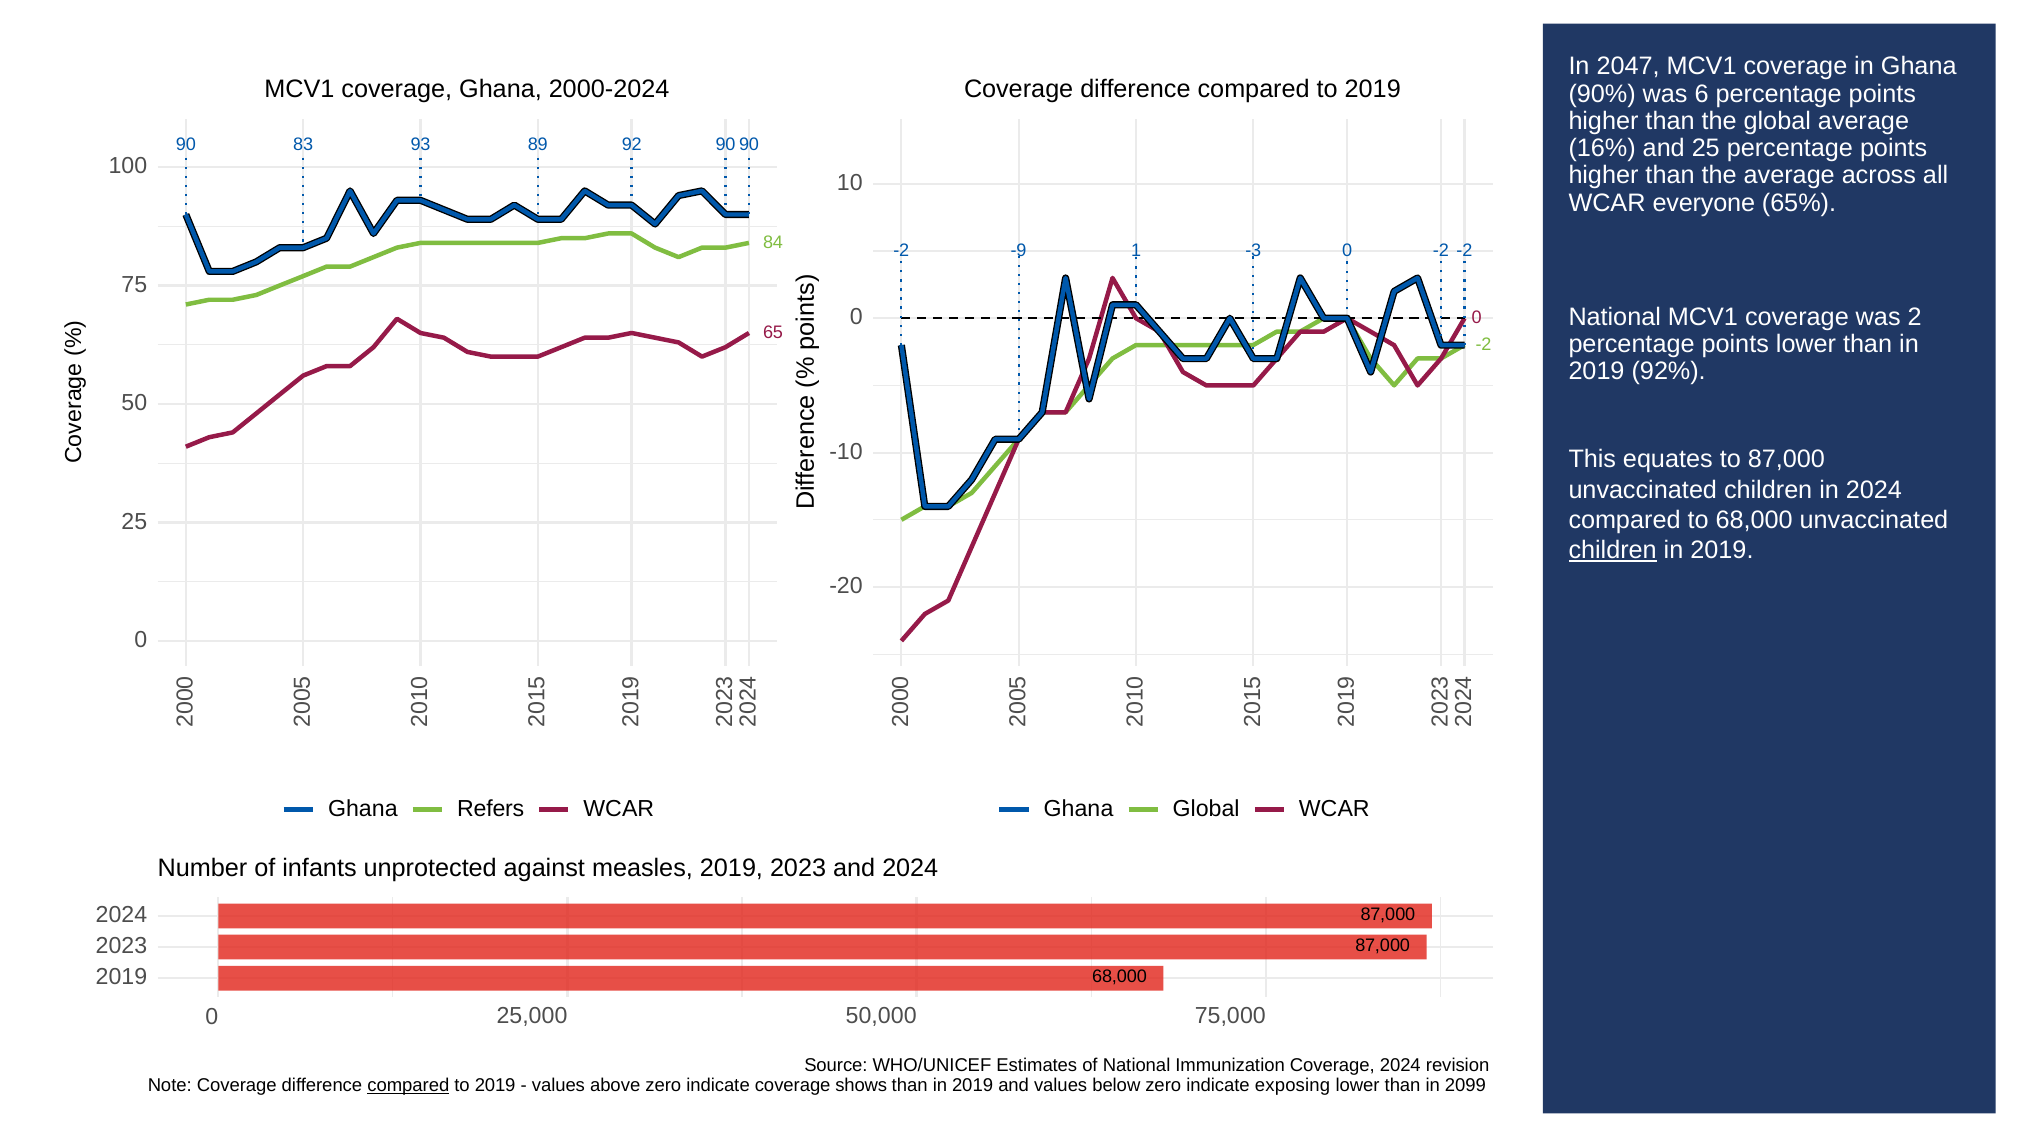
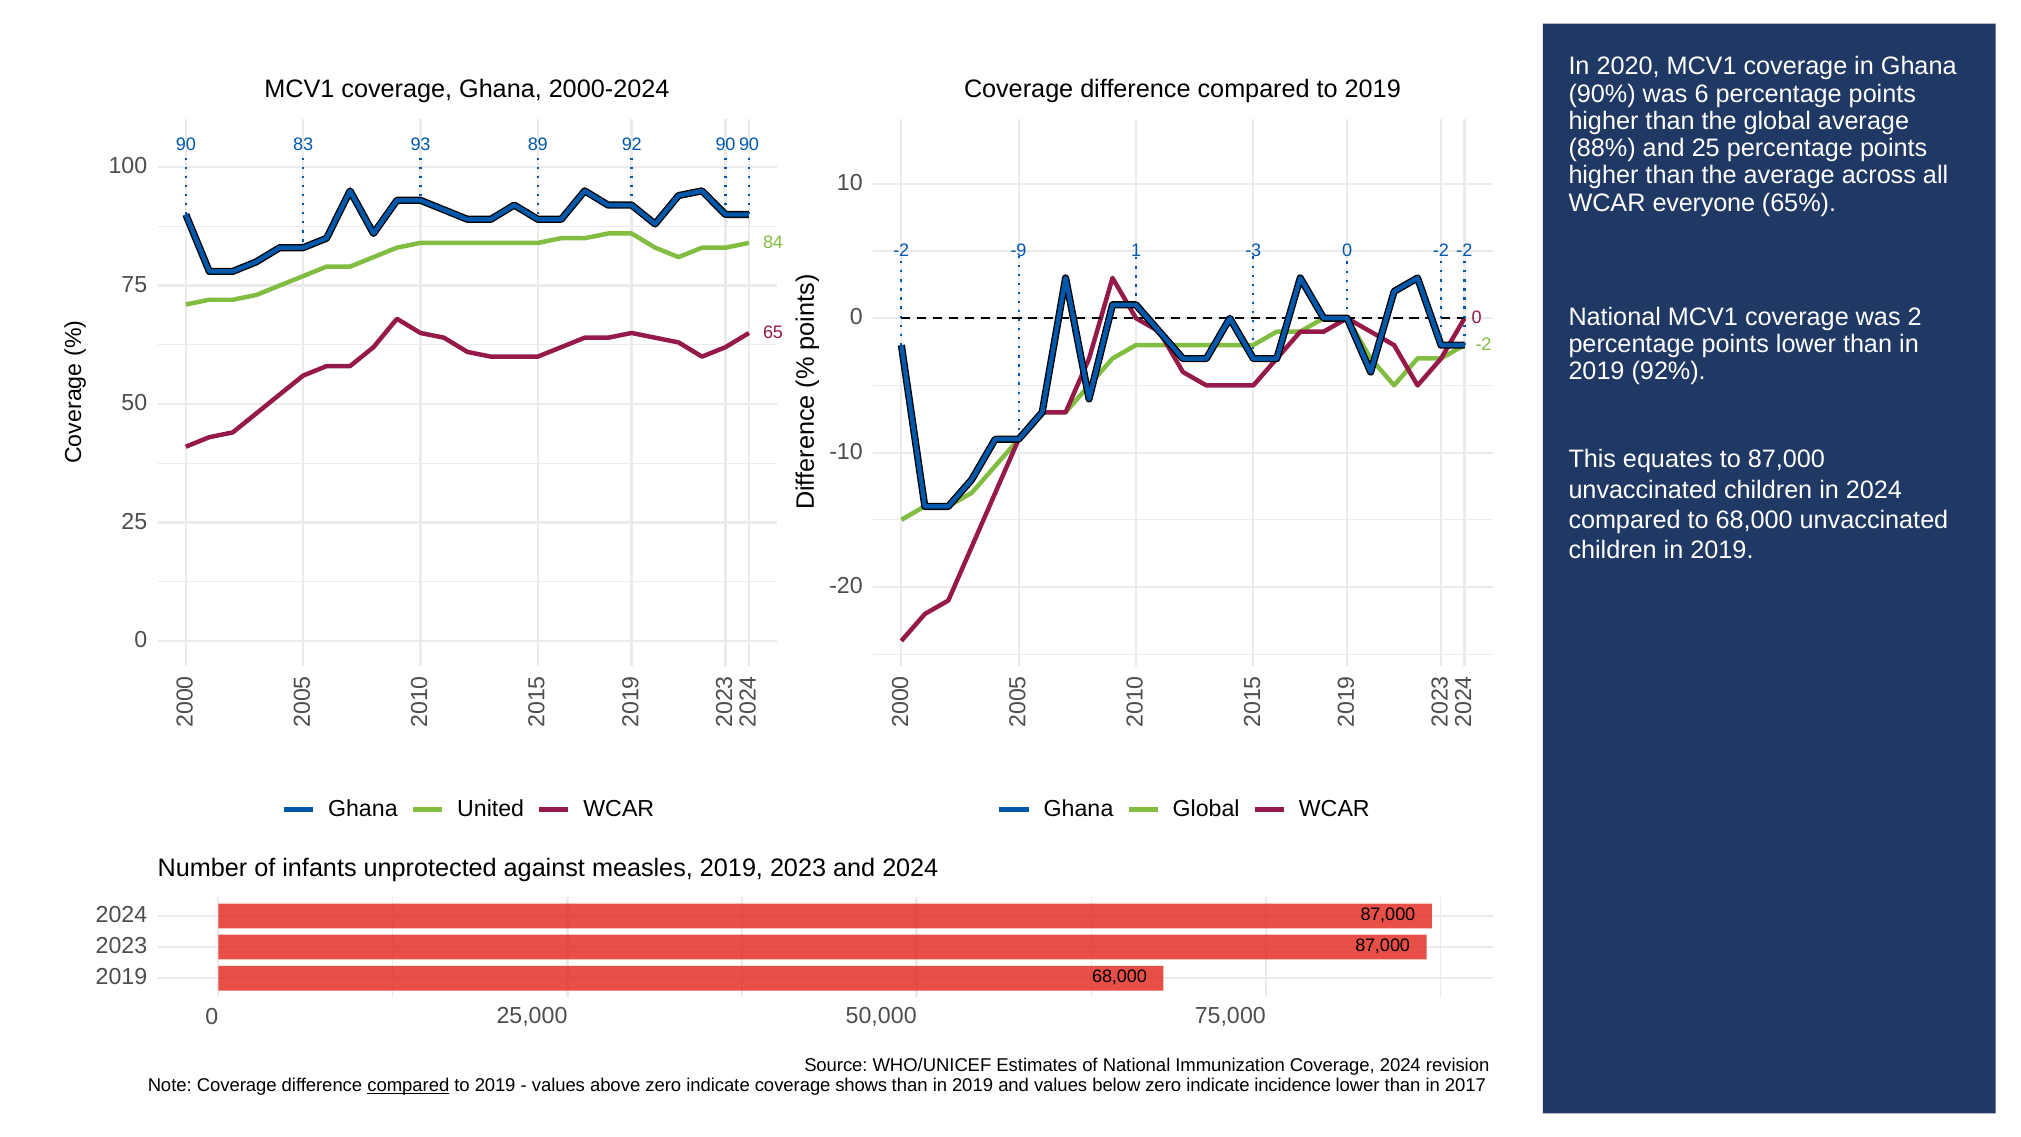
2047: 2047 -> 2020 (1628, 66)
16%: 16% -> 88% (1602, 148)
children underline: present -> none (1613, 550)
Refers: Refers -> United (491, 808)
exposing: exposing -> incidence (1293, 1085)
2099: 2099 -> 2017 (1465, 1085)
